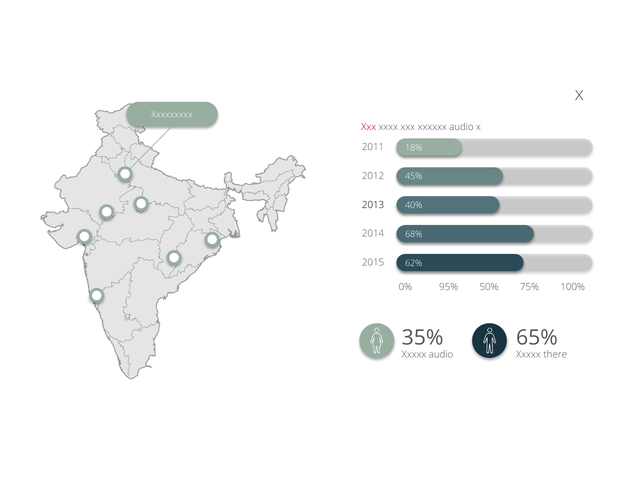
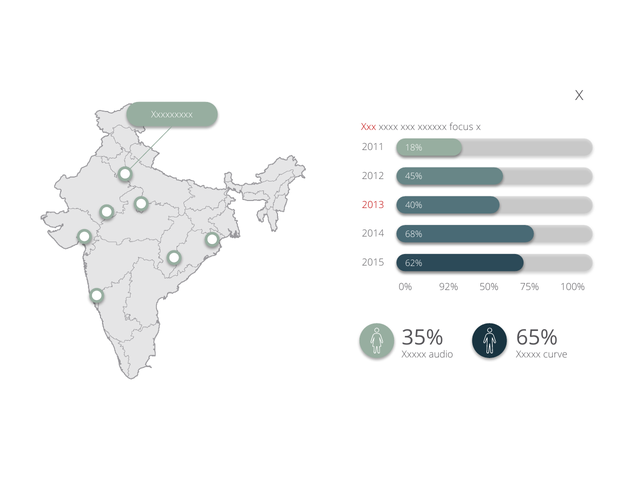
xxxxxx audio: audio -> focus (461, 127)
2013 colour: black -> red (373, 205)
95%: 95% -> 92% (449, 287)
there: there -> curve (555, 354)
